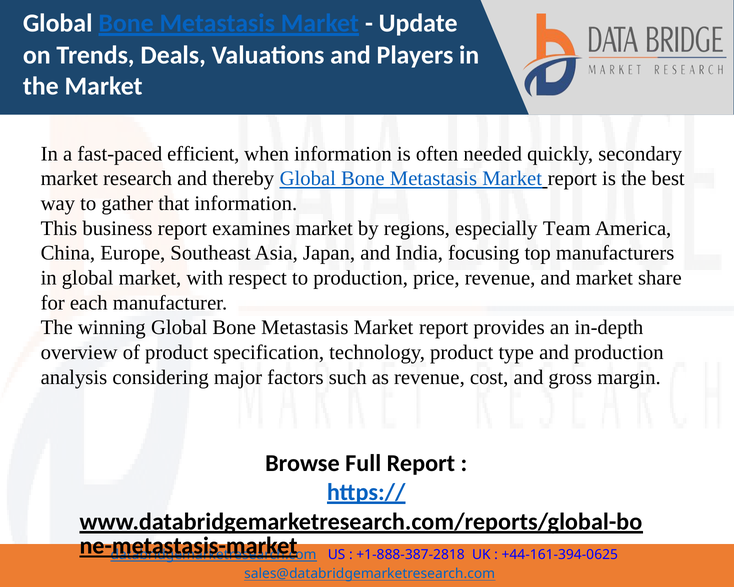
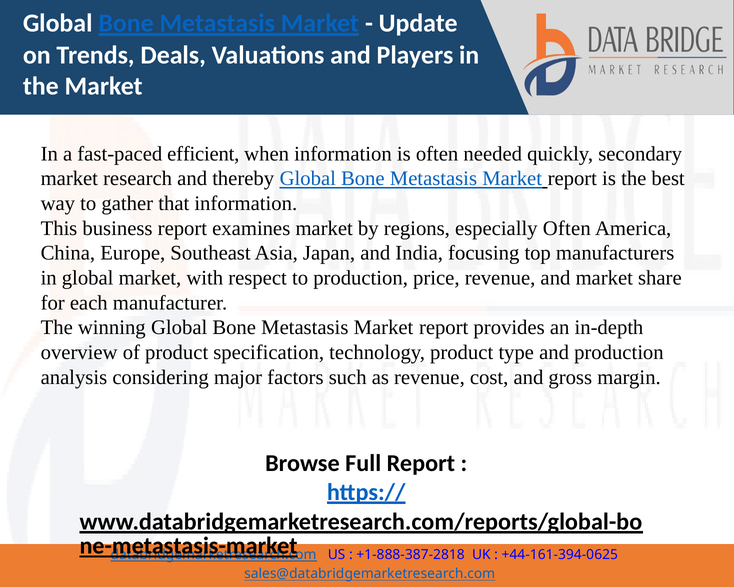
especially Team: Team -> Often (567, 228)
